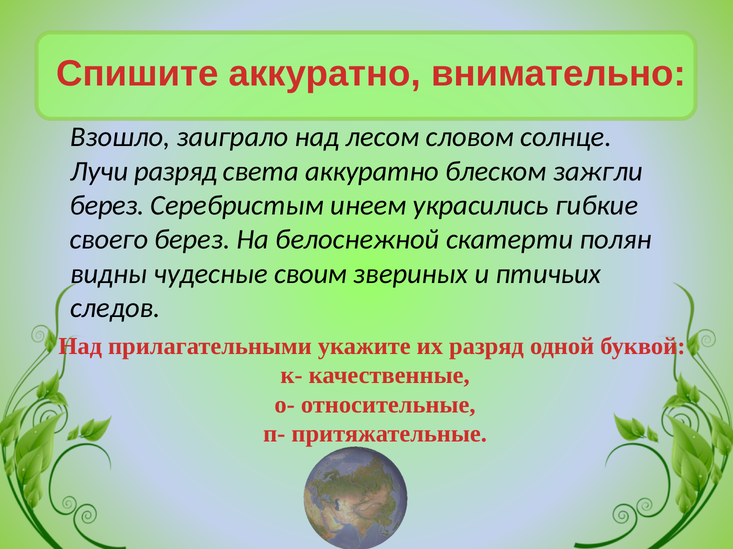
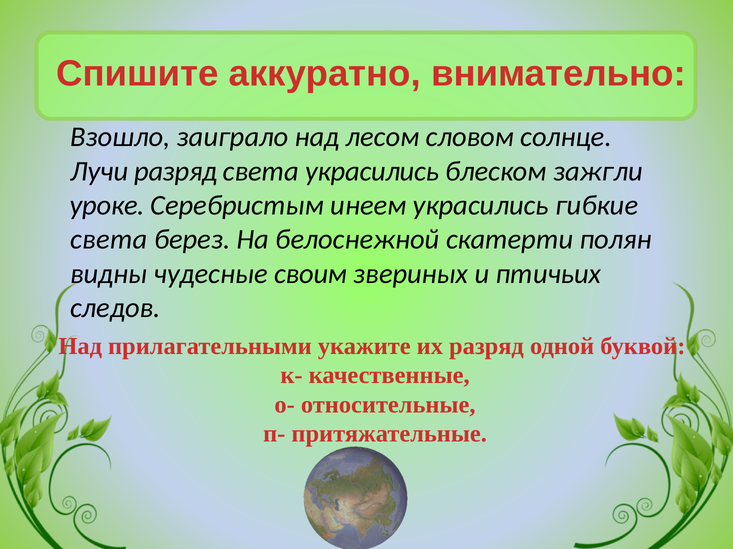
света аккуратно: аккуратно -> украсились (372, 171)
берез: берез -> уроке (107, 206)
своего: своего -> света (109, 240)
